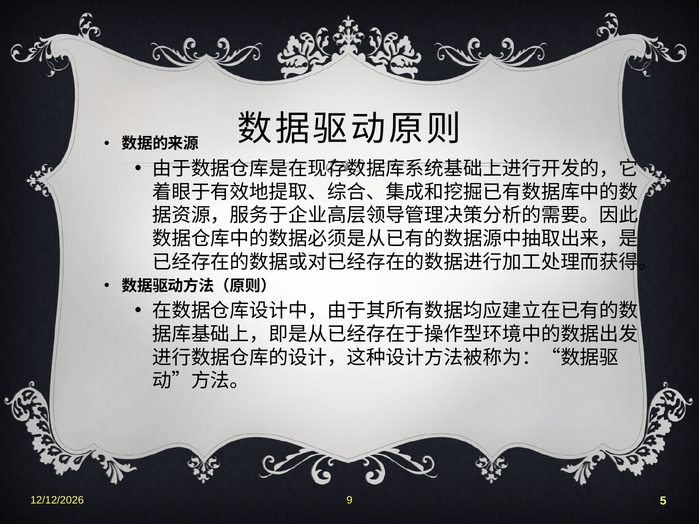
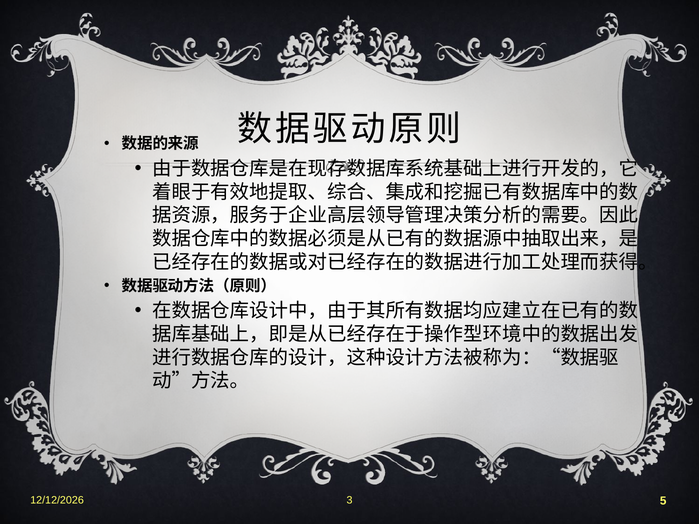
9: 9 -> 3 (349, 501)
